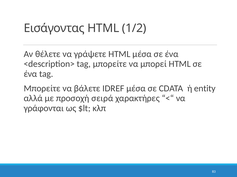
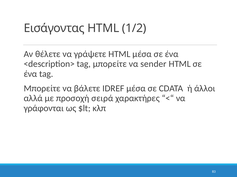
μπορεί: μπορεί -> sender (153, 64)
entity: entity -> άλλοι (205, 89)
